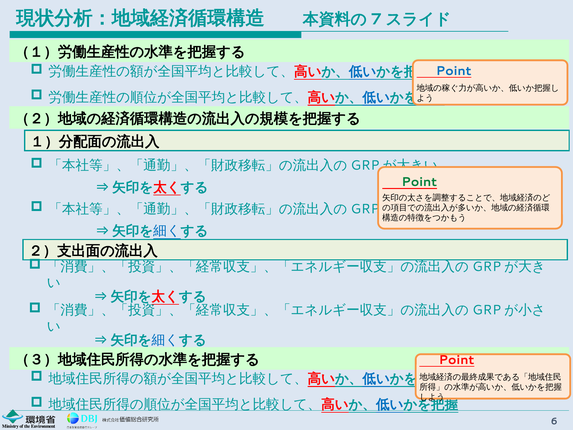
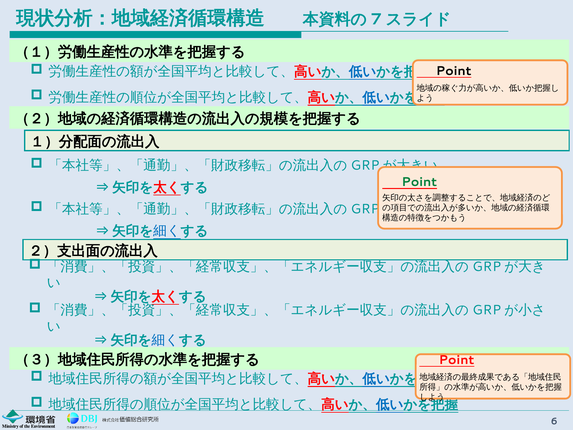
Point colour: blue -> black (454, 71)
